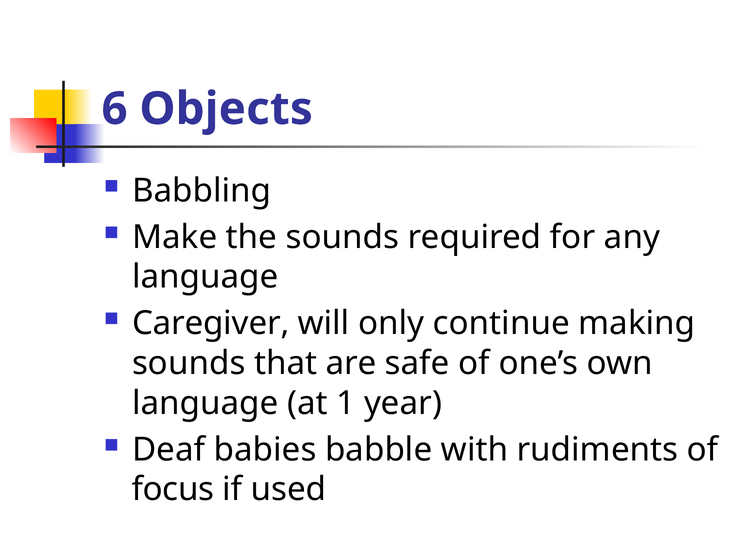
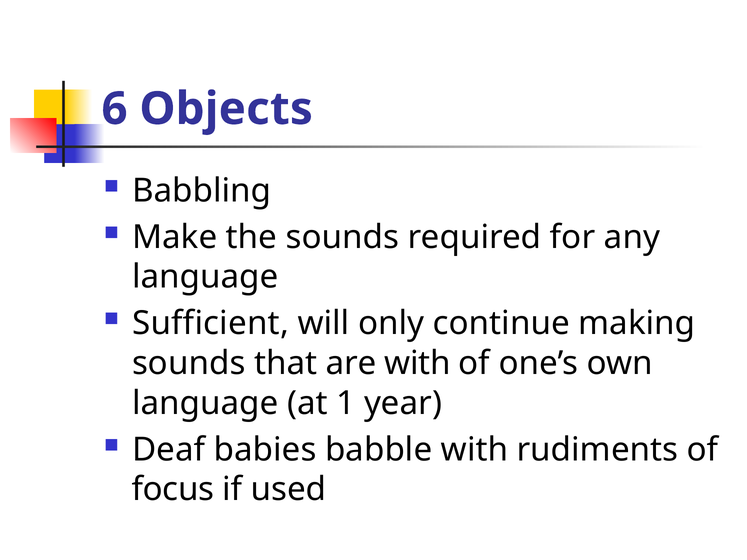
Caregiver: Caregiver -> Sufficient (211, 324)
are safe: safe -> with (417, 364)
